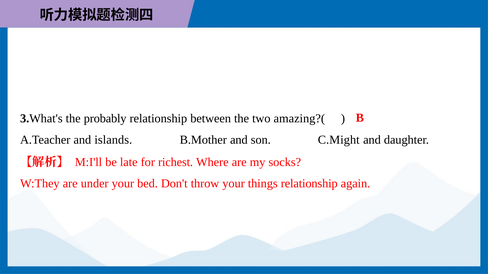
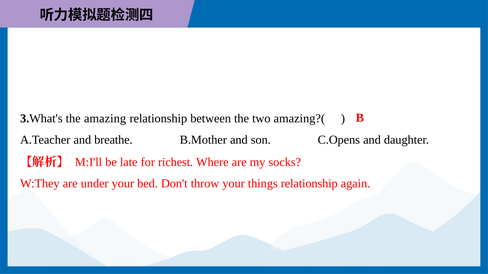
probably: probably -> amazing (105, 119)
islands: islands -> breathe (113, 140)
C.Might: C.Might -> C.Opens (339, 140)
